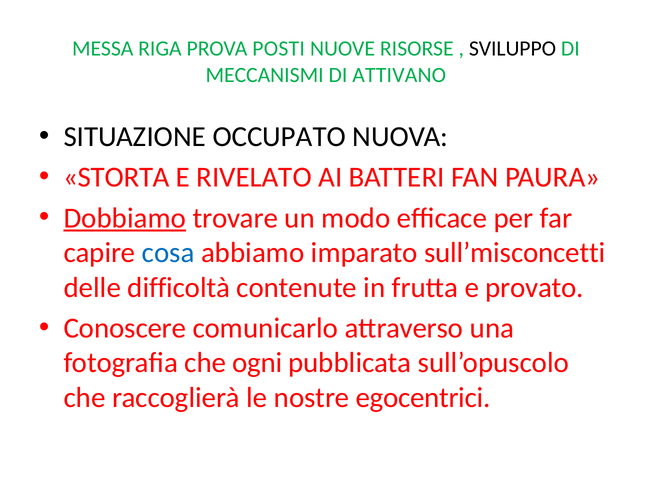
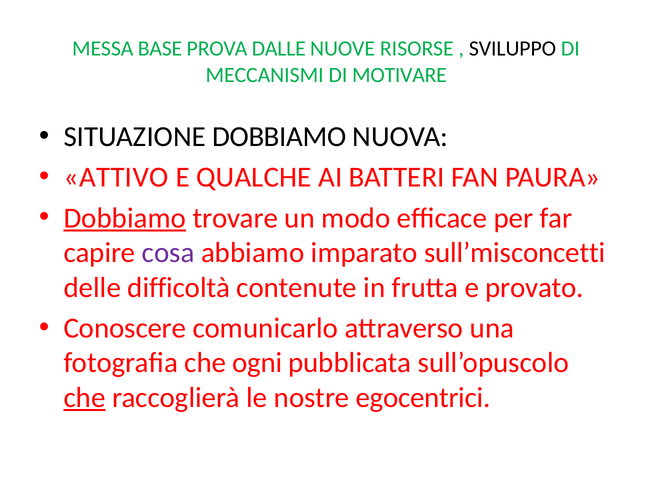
RIGA: RIGA -> BASE (160, 49)
POSTI: POSTI -> DALLE (279, 49)
ATTIVANO: ATTIVANO -> MOTIVARE (399, 75)
SITUAZIONE OCCUPATO: OCCUPATO -> DOBBIAMO (279, 137)
STORTA: STORTA -> ATTIVO (116, 177)
RIVELATO: RIVELATO -> QUALCHE (254, 177)
cosa colour: blue -> purple (168, 253)
che underline: none -> present (85, 398)
